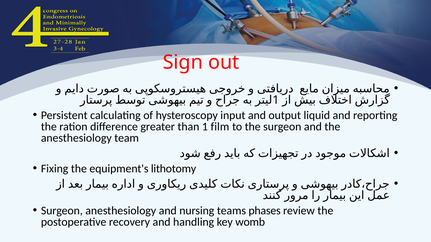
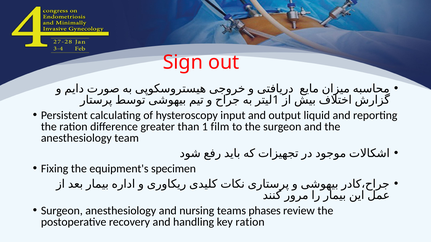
lithotomy: lithotomy -> specimen (174, 169)
key womb: womb -> ration (250, 222)
